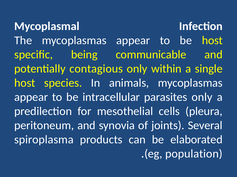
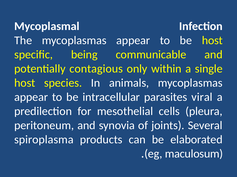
parasites only: only -> viral (202, 97)
population: population -> maculosum (194, 154)
